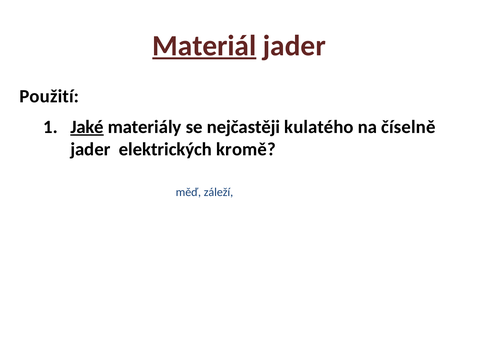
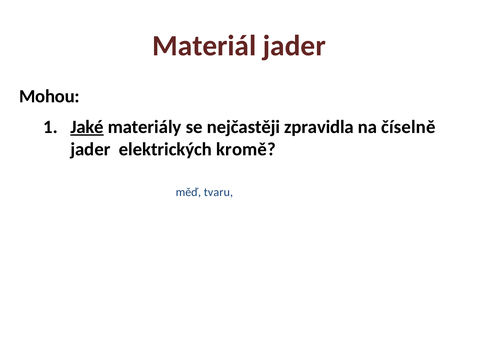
Materiál underline: present -> none (204, 46)
Použití: Použití -> Mohou (49, 96)
kulatého: kulatého -> zpravidla (319, 127)
záleží: záleží -> tvaru (218, 192)
